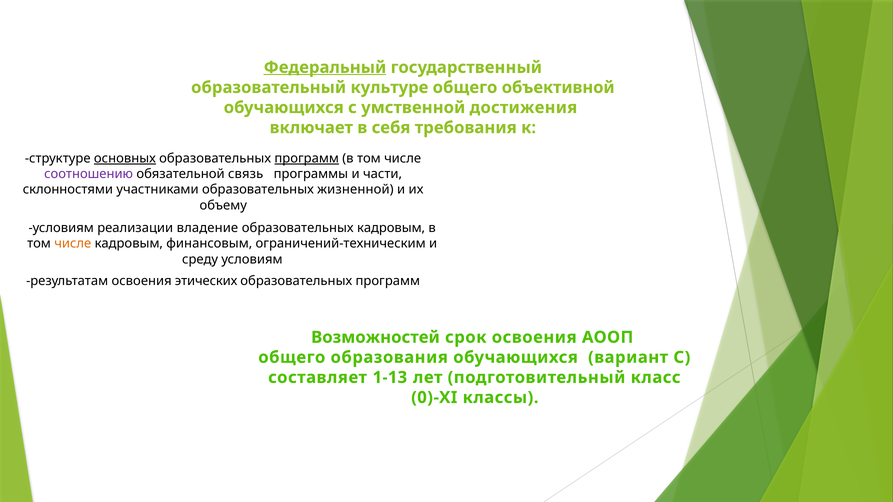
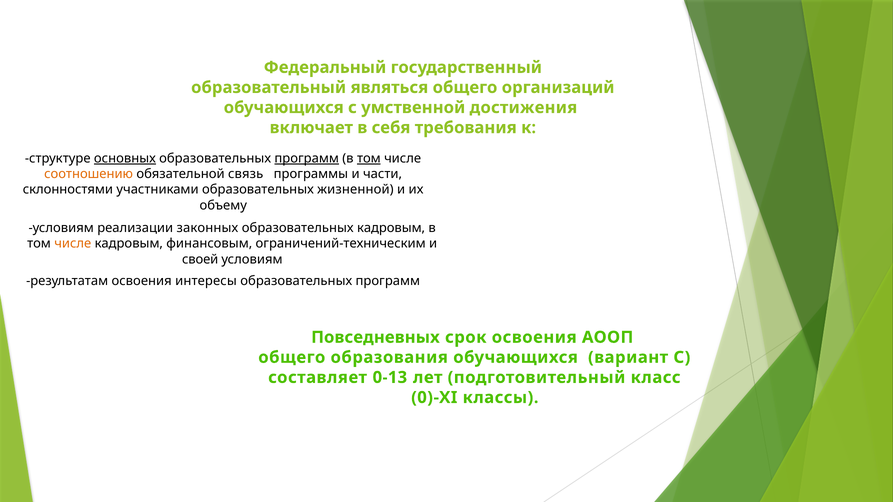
Федеральный underline: present -> none (325, 67)
культуре: культуре -> являться (389, 88)
объективной: объективной -> организаций (558, 88)
том underline: none -> present (369, 159)
соотношению colour: purple -> orange (89, 174)
владение: владение -> законных (207, 228)
среду: среду -> своей (200, 259)
этических: этических -> интересы (206, 281)
Возможностей: Возможностей -> Повседневных (375, 337)
1-13: 1-13 -> 0-13 (390, 378)
